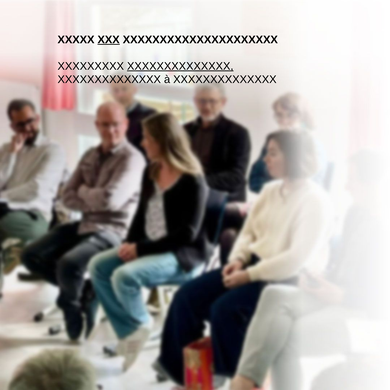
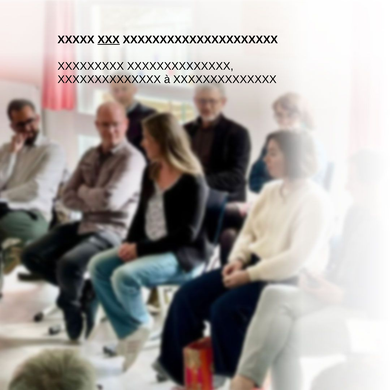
XXXXXXXXXXXXXX underline: present -> none (180, 66)
